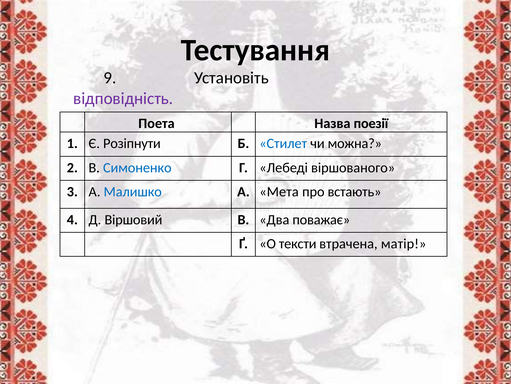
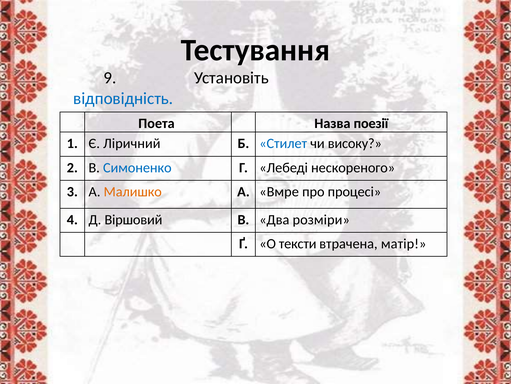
відповідність colour: purple -> blue (123, 98)
Розіпнути: Розіпнути -> Ліричний (132, 143)
можна: можна -> високу (355, 143)
віршованого: віршованого -> нескореного (353, 168)
Малишко colour: blue -> orange (133, 191)
Мета: Мета -> Вмре (279, 191)
встають: встають -> процесі (354, 191)
поважає: поважає -> розміри (321, 219)
